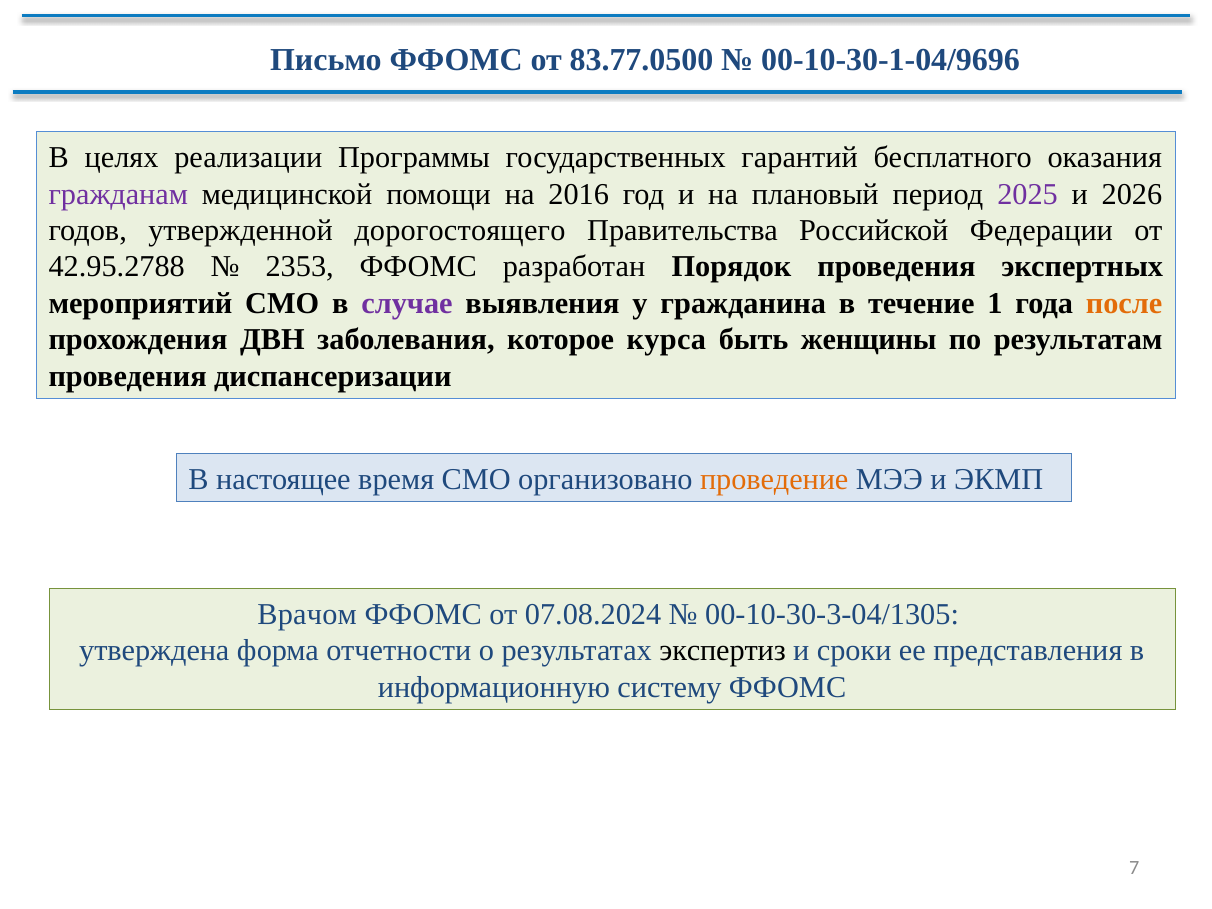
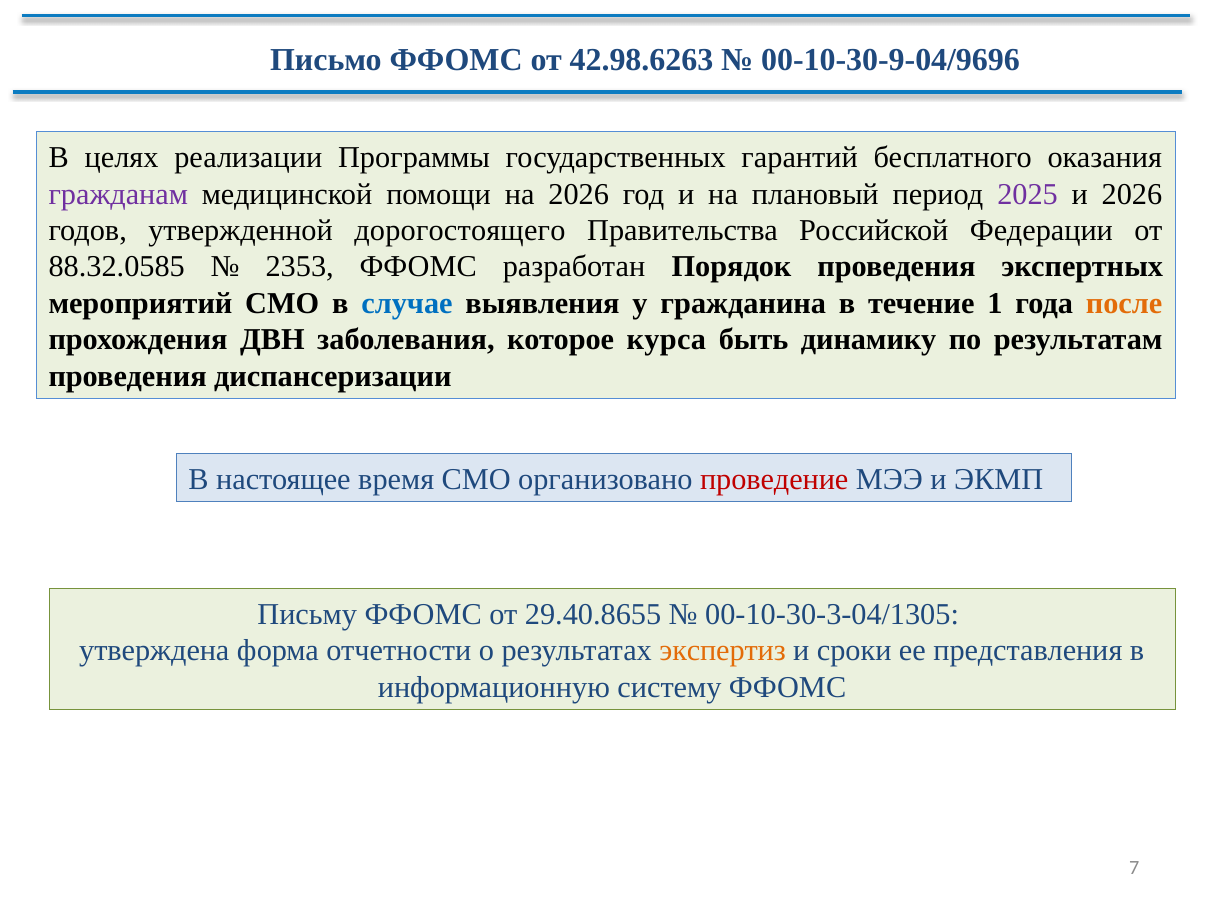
83.77.0500: 83.77.0500 -> 42.98.6263 (641, 60)
00-10-30-1-04/9696: 00-10-30-1-04/9696 -> 00-10-30-9-04/9696 (891, 60)
на 2016: 2016 -> 2026 (579, 194)
42.95.2788: 42.95.2788 -> 88.32.0585 (117, 267)
случае colour: purple -> blue (407, 303)
женщины: женщины -> динамику (869, 340)
проведение colour: orange -> red (774, 480)
Врачом: Врачом -> Письму (307, 614)
07.08.2024: 07.08.2024 -> 29.40.8655 (593, 614)
экспертиз colour: black -> orange (723, 651)
